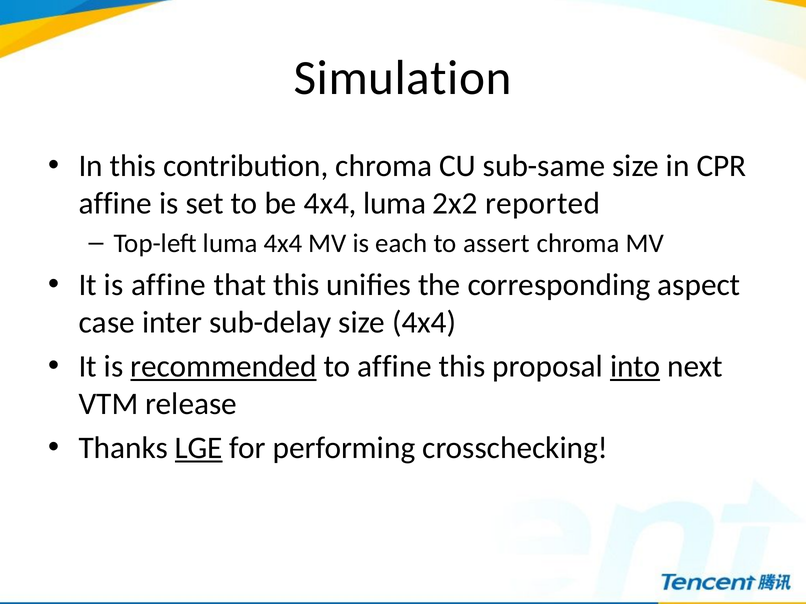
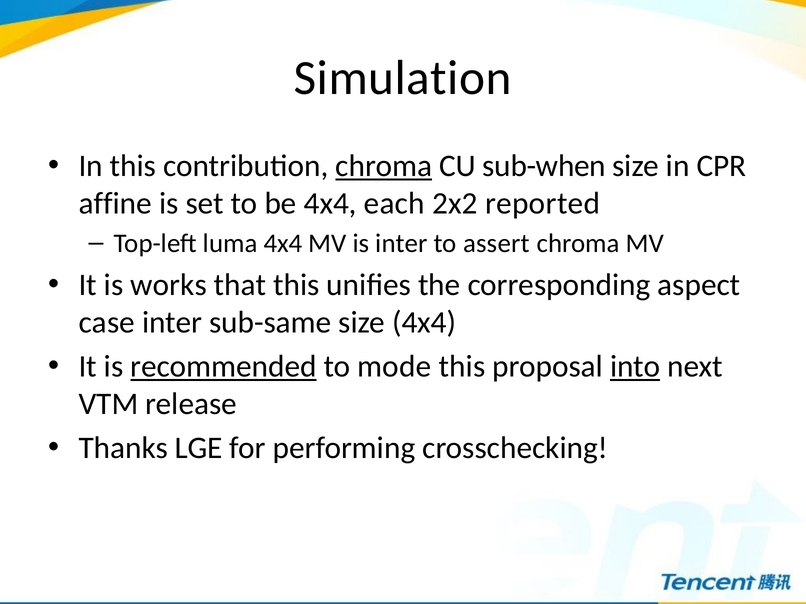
chroma underline: none -> present (384, 166)
sub-same: sub-same -> sub-when (544, 166)
4x4 luma: luma -> each (394, 204)
is each: each -> inter (401, 244)
is affine: affine -> works (169, 285)
sub-delay: sub-delay -> sub-same (270, 323)
to affine: affine -> mode (394, 367)
LGE underline: present -> none (199, 448)
